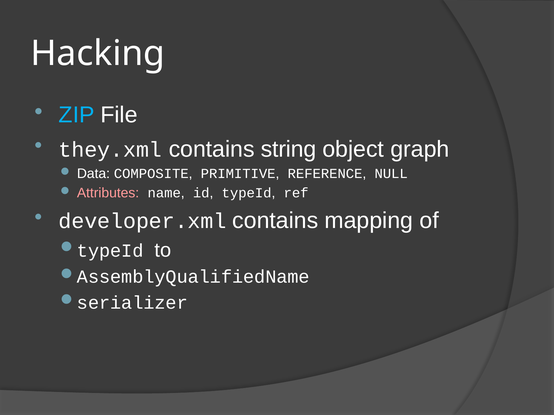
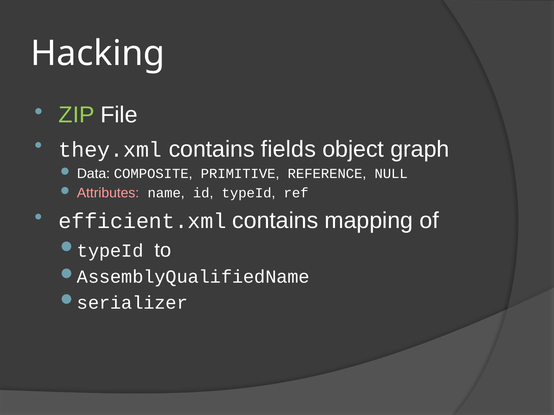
ZIP colour: light blue -> light green (77, 115)
string: string -> fields (288, 149)
developer.xml: developer.xml -> efficient.xml (143, 221)
